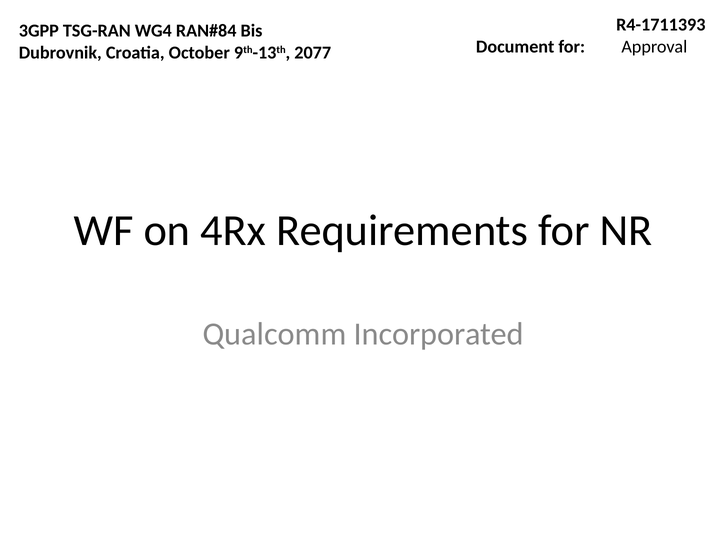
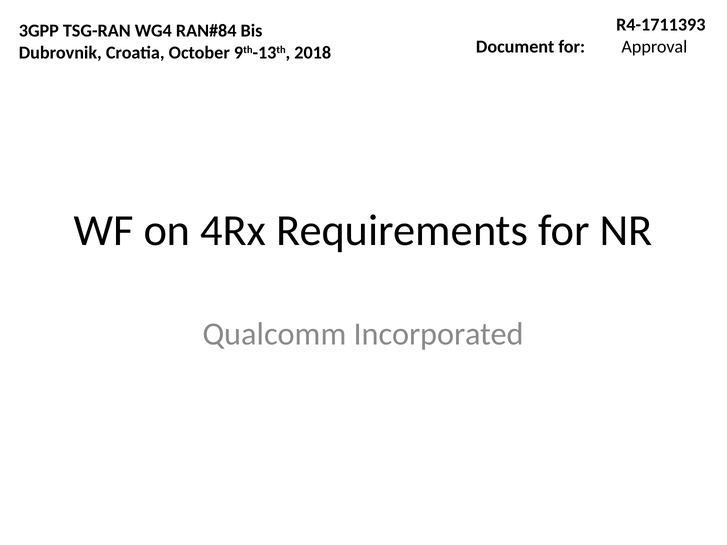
2077: 2077 -> 2018 (313, 53)
